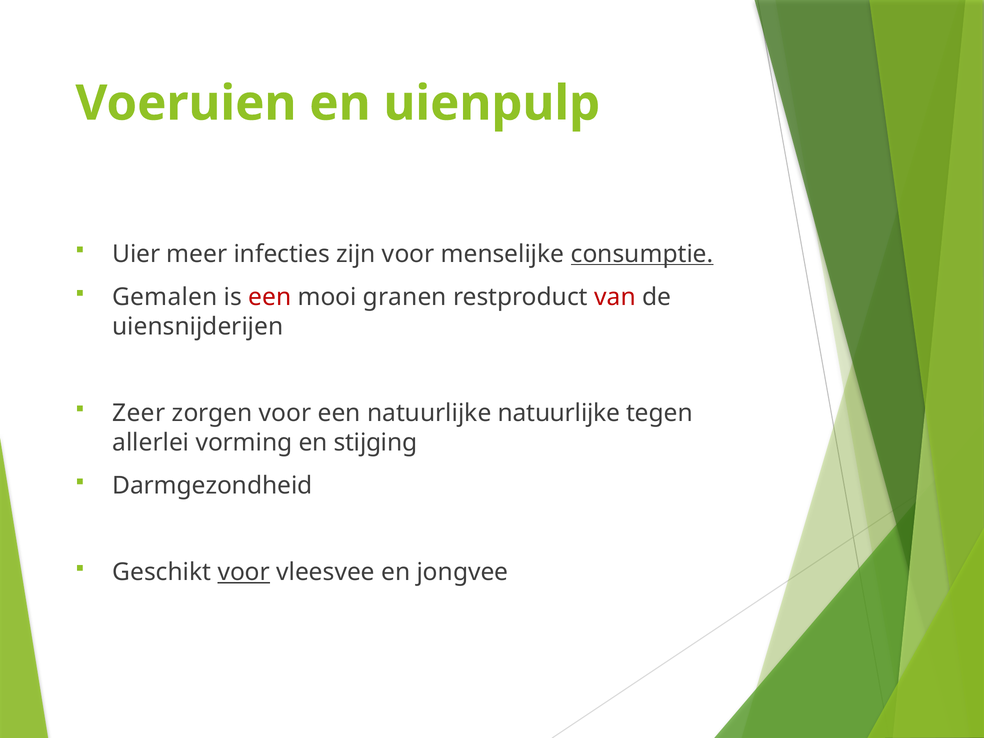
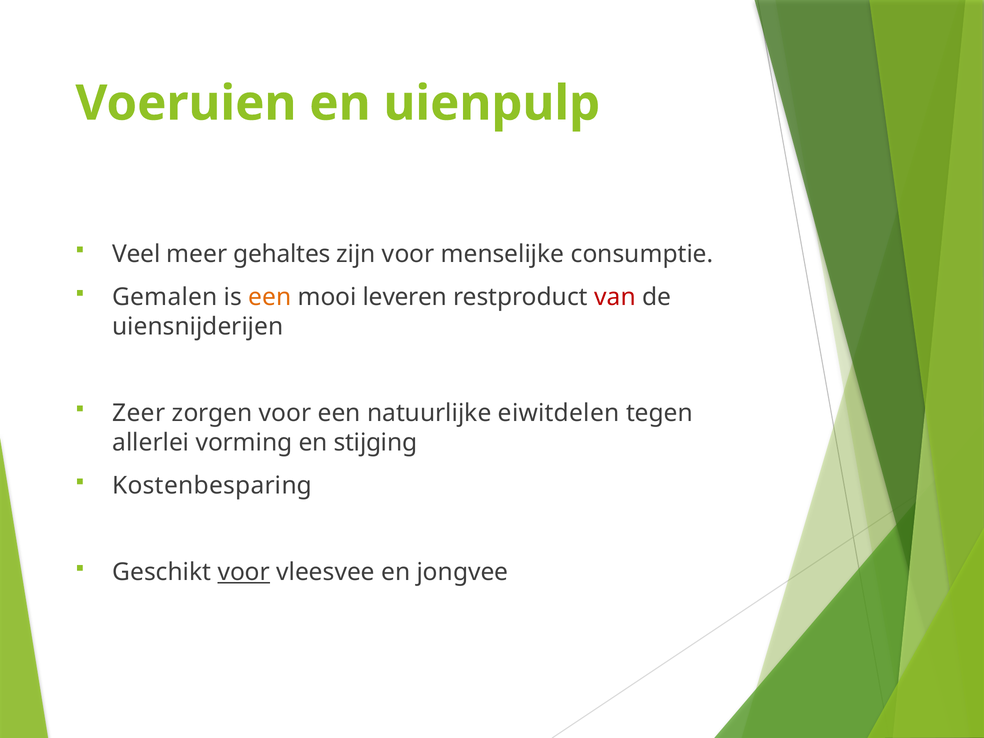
Uier: Uier -> Veel (136, 254)
infecties: infecties -> gehaltes (282, 254)
consumptie underline: present -> none (642, 254)
een colour: red -> orange (270, 297)
granen: granen -> leveren (405, 297)
natuurlijke natuurlijke: natuurlijke -> eiwitdelen (559, 413)
Darmgezondheid: Darmgezondheid -> Kostenbesparing (212, 486)
